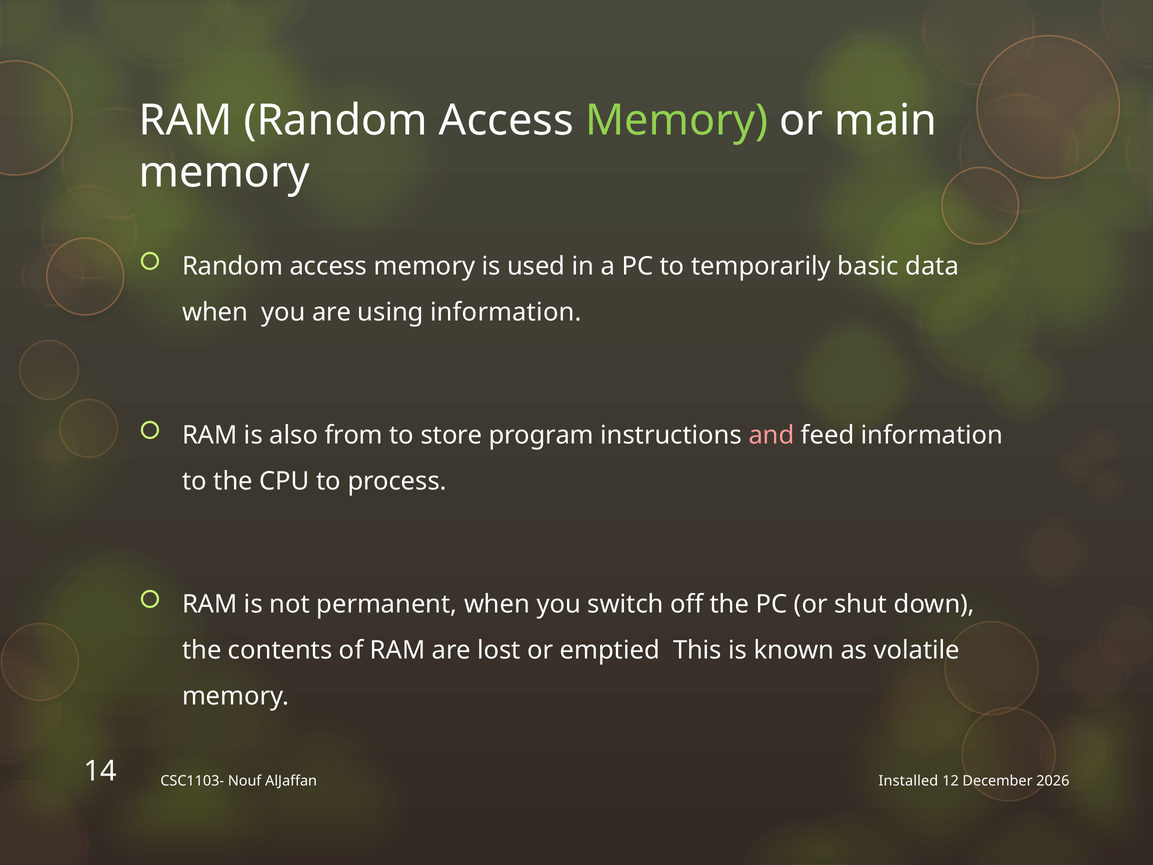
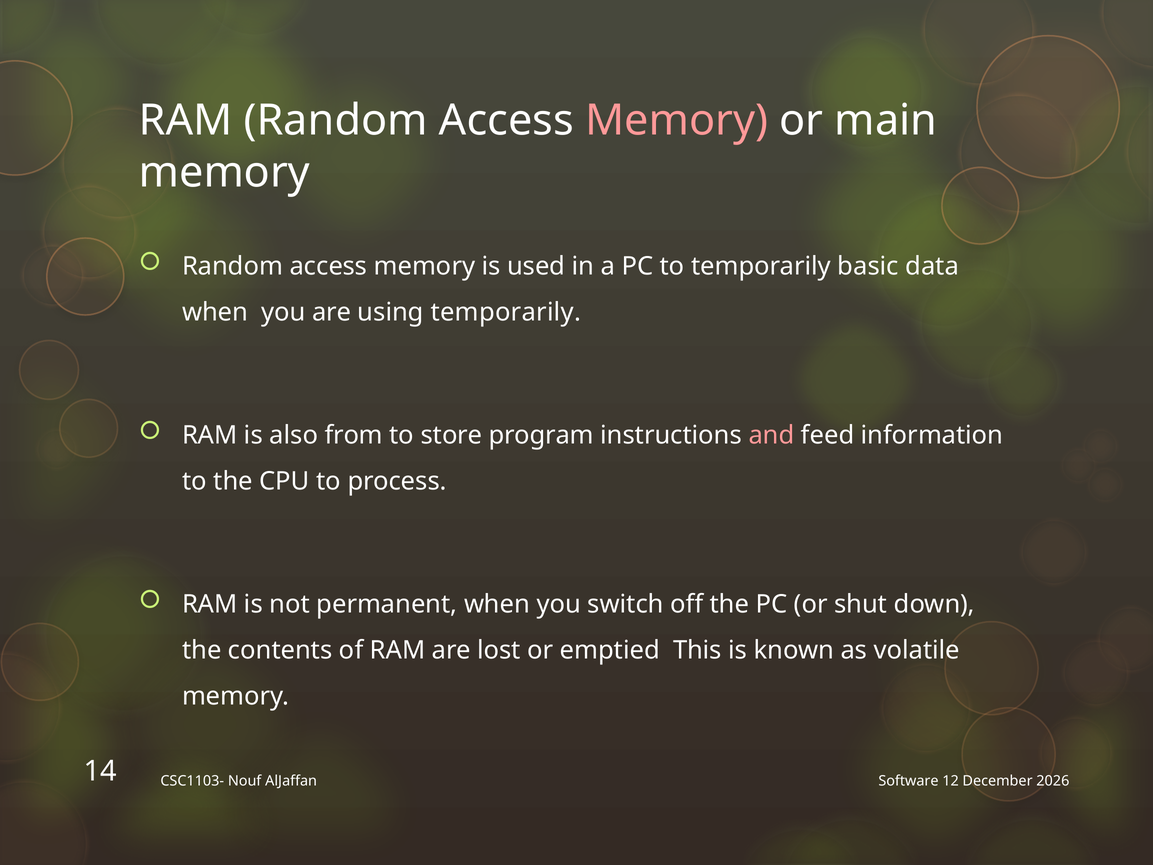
Memory colour: light green -> pink (677, 120)
using information: information -> temporarily (506, 312)
Installed: Installed -> Software (908, 781)
